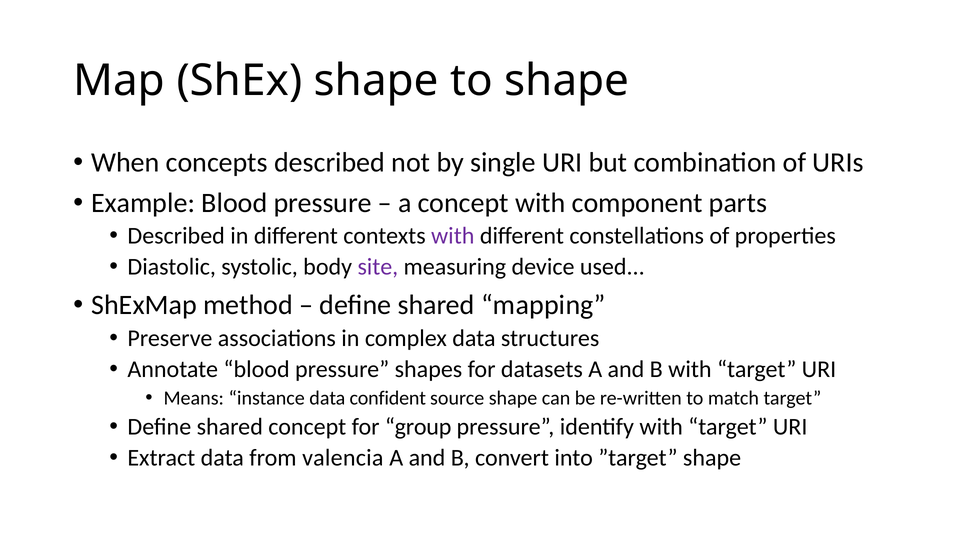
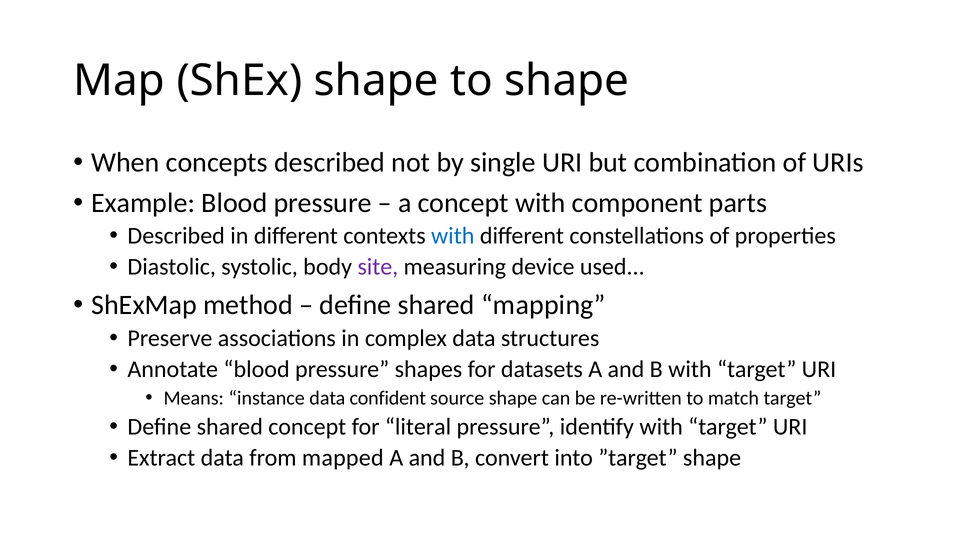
with colour: purple -> blue (453, 236)
group: group -> literal (418, 427)
valencia: valencia -> mapped (343, 458)
